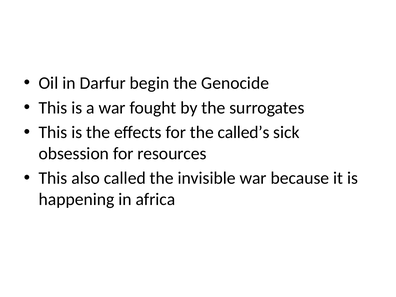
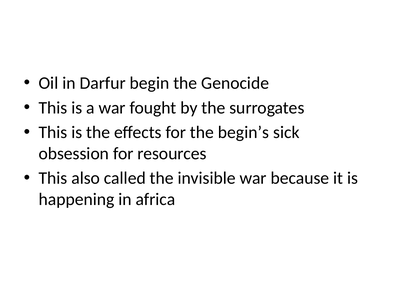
called’s: called’s -> begin’s (243, 132)
